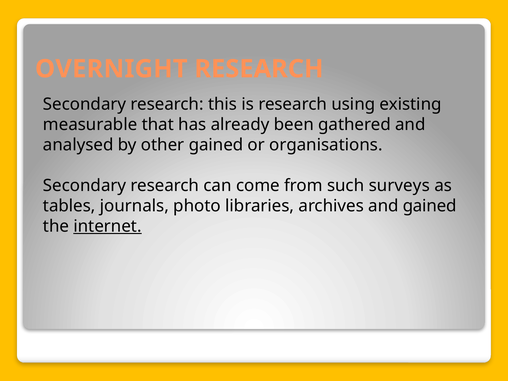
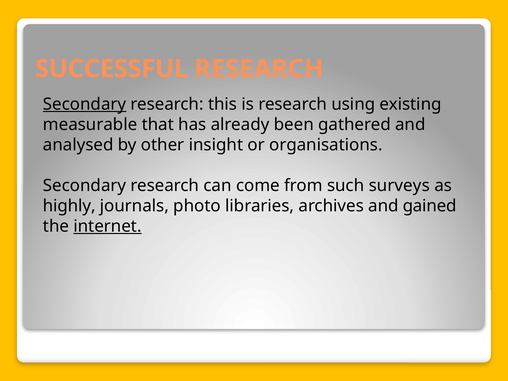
OVERNIGHT: OVERNIGHT -> SUCCESSFUL (112, 69)
Secondary underline: none -> present (85, 104)
other gained: gained -> insight (216, 145)
tables: tables -> highly (69, 206)
